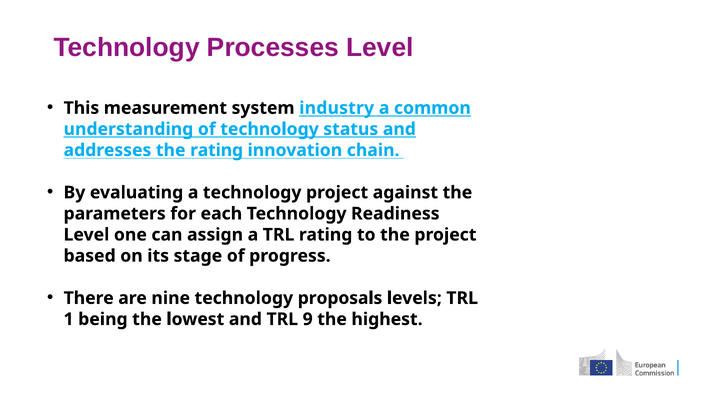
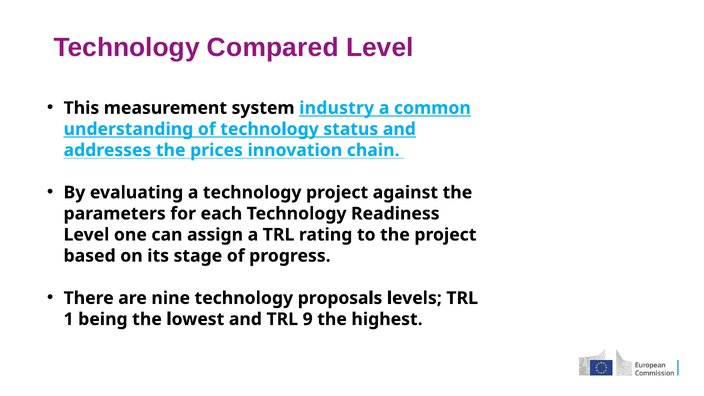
Processes: Processes -> Compared (273, 47)
the rating: rating -> prices (216, 150)
